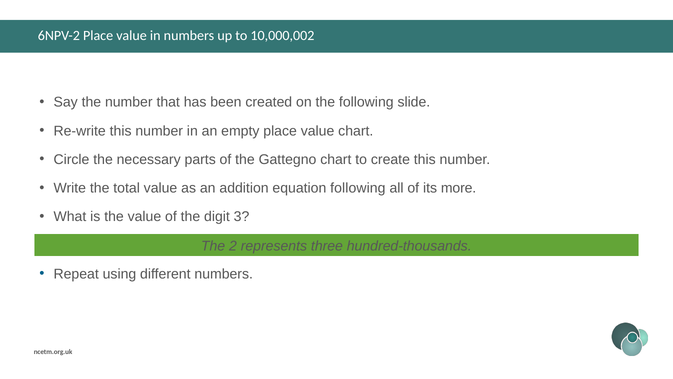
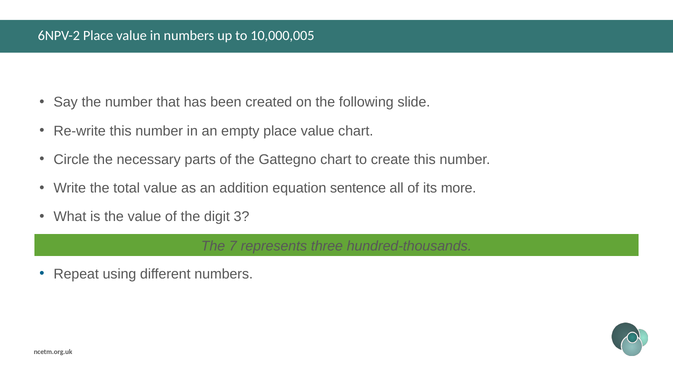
10,000,002: 10,000,002 -> 10,000,005 (282, 36)
equation following: following -> sentence (358, 188)
2: 2 -> 7 (233, 246)
